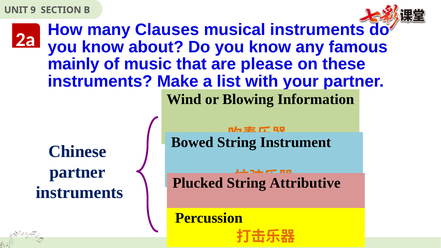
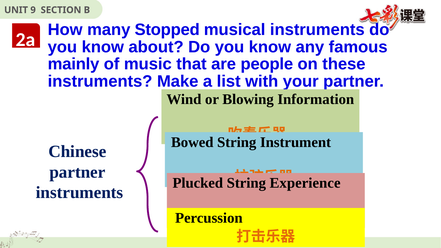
Clauses: Clauses -> Stopped (167, 30)
please: please -> people (267, 64)
Attributive: Attributive -> Experience (305, 183)
